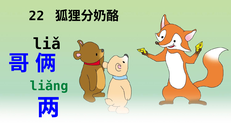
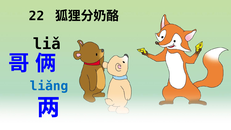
liǎng colour: green -> blue (49, 86)
